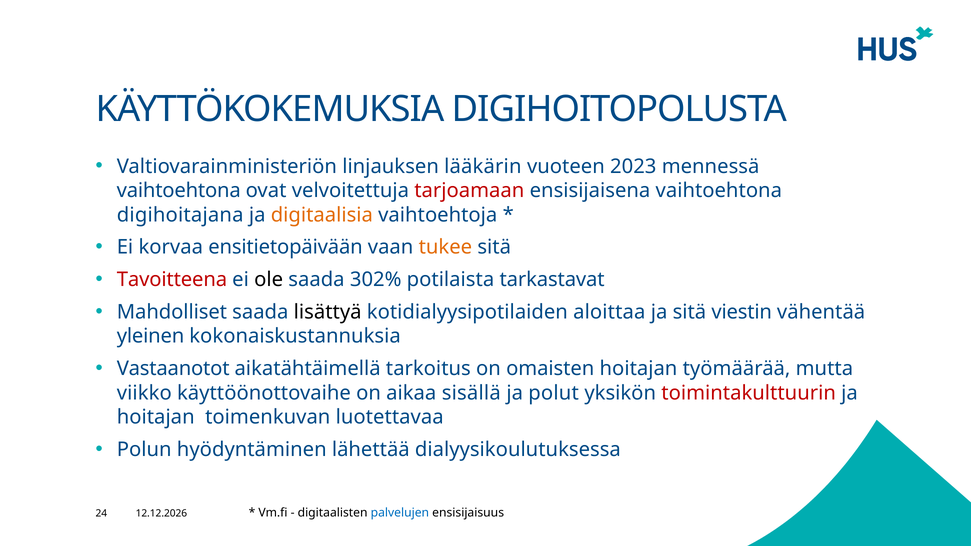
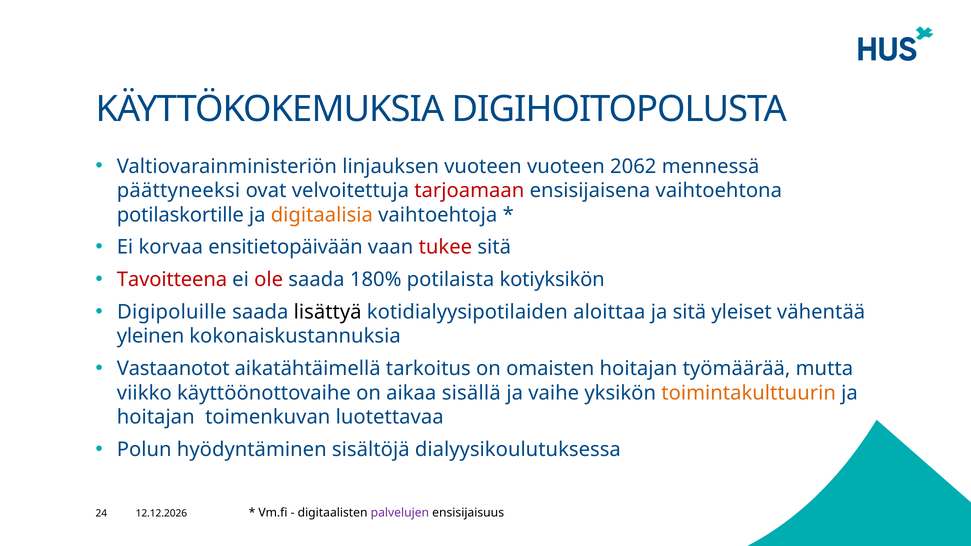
linjauksen lääkärin: lääkärin -> vuoteen (483, 166)
2023: 2023 -> 2062 (633, 166)
vaihtoehtona: vaihtoehtona -> päättyneeksi (179, 191)
digihoitajana: digihoitajana -> potilaskortille (180, 215)
tukee colour: orange -> red (445, 247)
ole colour: black -> red (269, 280)
302%: 302% -> 180% (376, 280)
tarkastavat: tarkastavat -> kotiyksikön (552, 280)
Mahdolliset: Mahdolliset -> Digipoluille (172, 312)
viestin: viestin -> yleiset (742, 312)
polut: polut -> vaihe (554, 393)
toimintakulttuurin colour: red -> orange (749, 393)
lähettää: lähettää -> sisältöjä (371, 450)
palvelujen colour: blue -> purple (400, 513)
